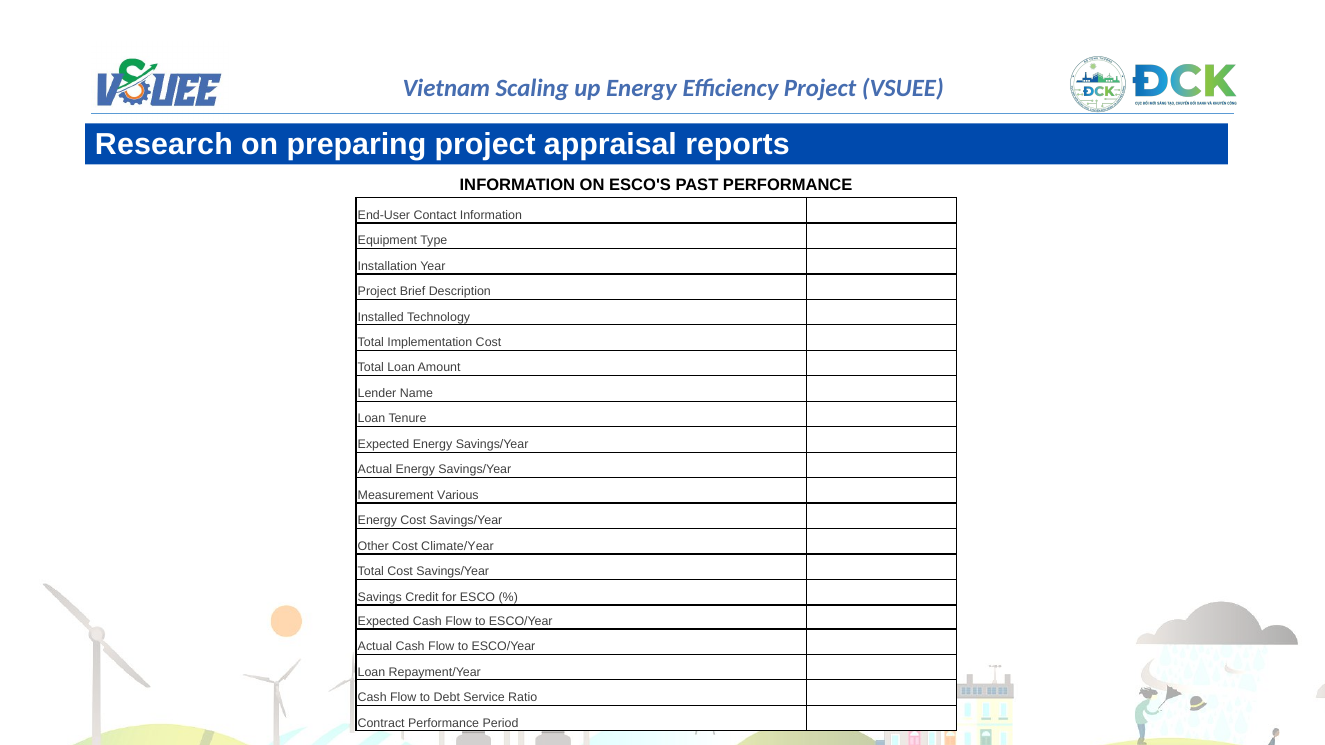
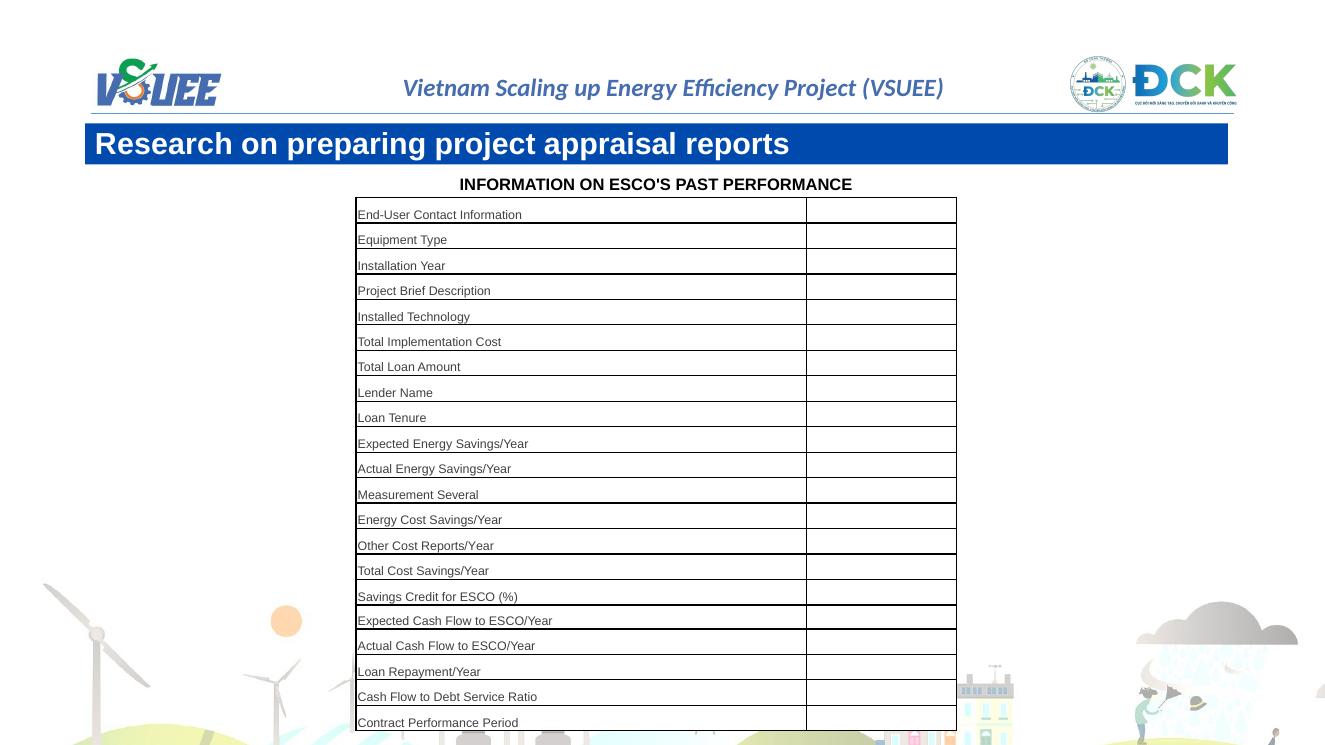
Various: Various -> Several (458, 495)
Climate/Year: Climate/Year -> Reports/Year (458, 546)
